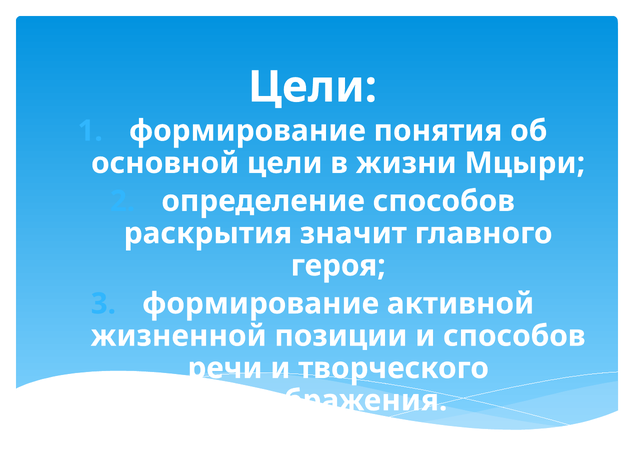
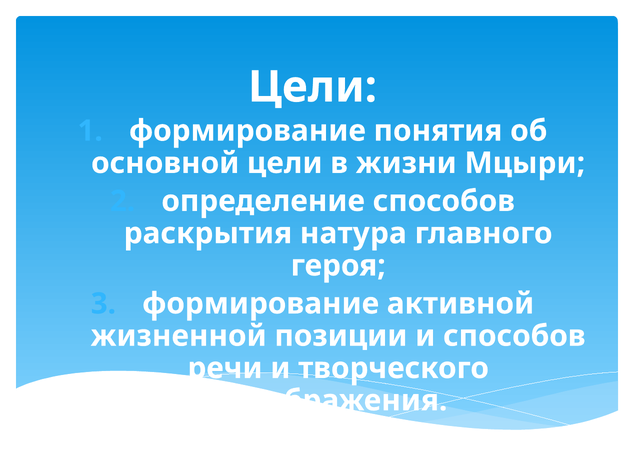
значит: значит -> натура (353, 233)
